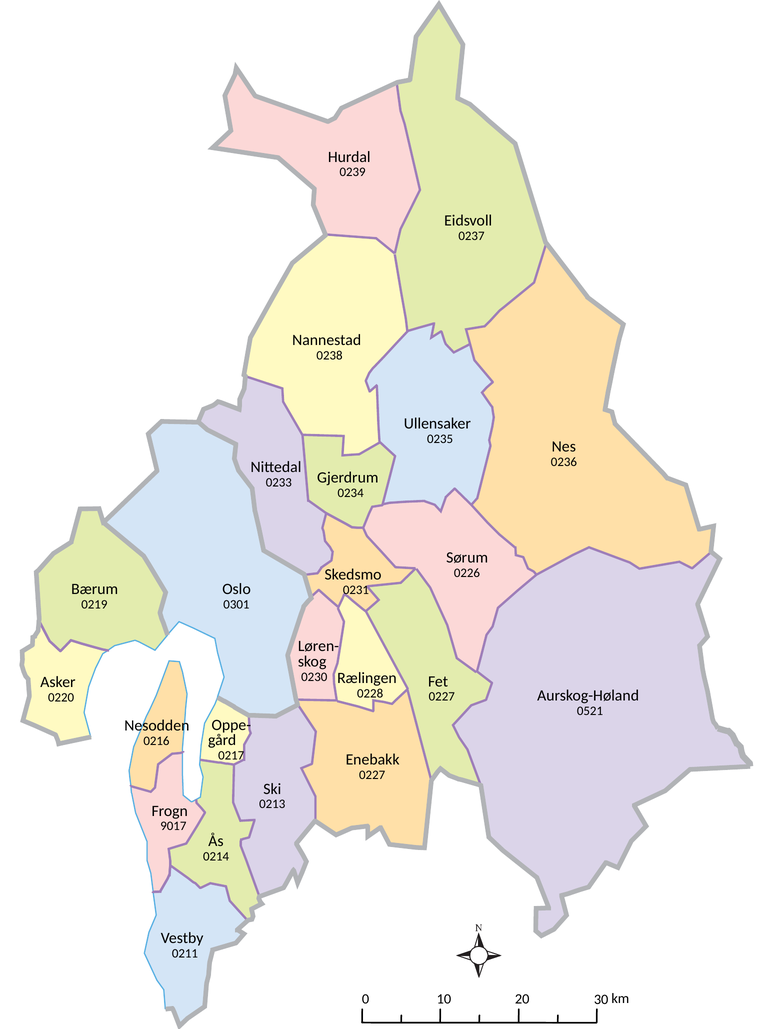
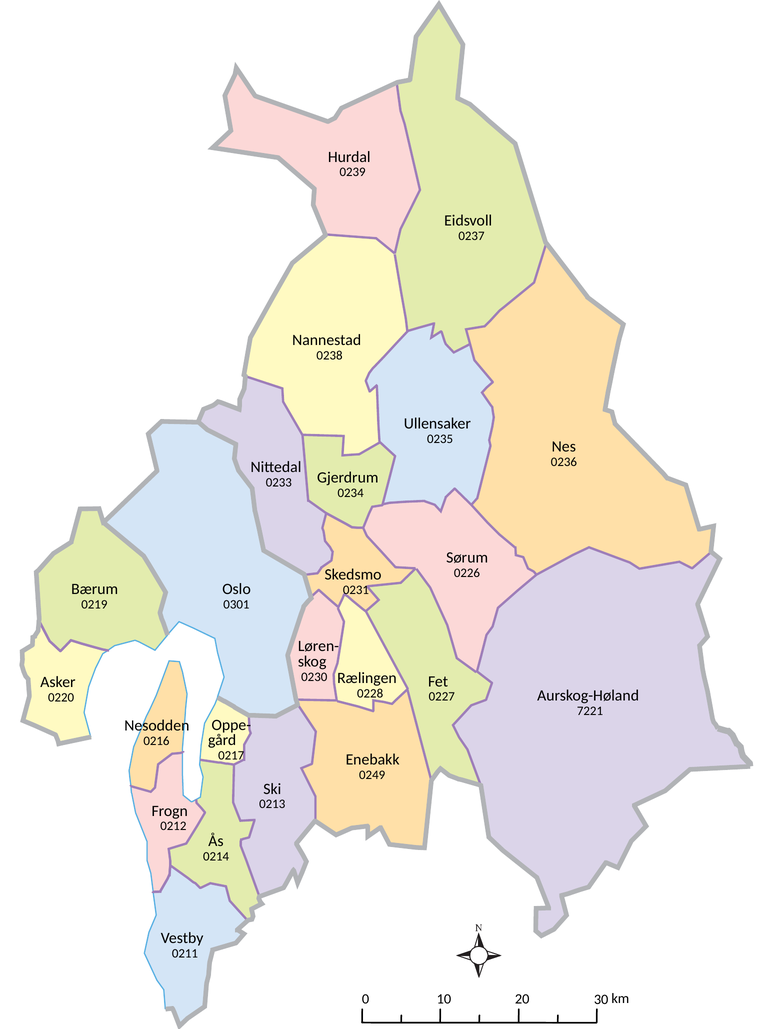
0521: 0521 -> 7221 (590, 711)
0227: 0227 -> 0249 (372, 775)
9017: 9017 -> 0212 (173, 827)
